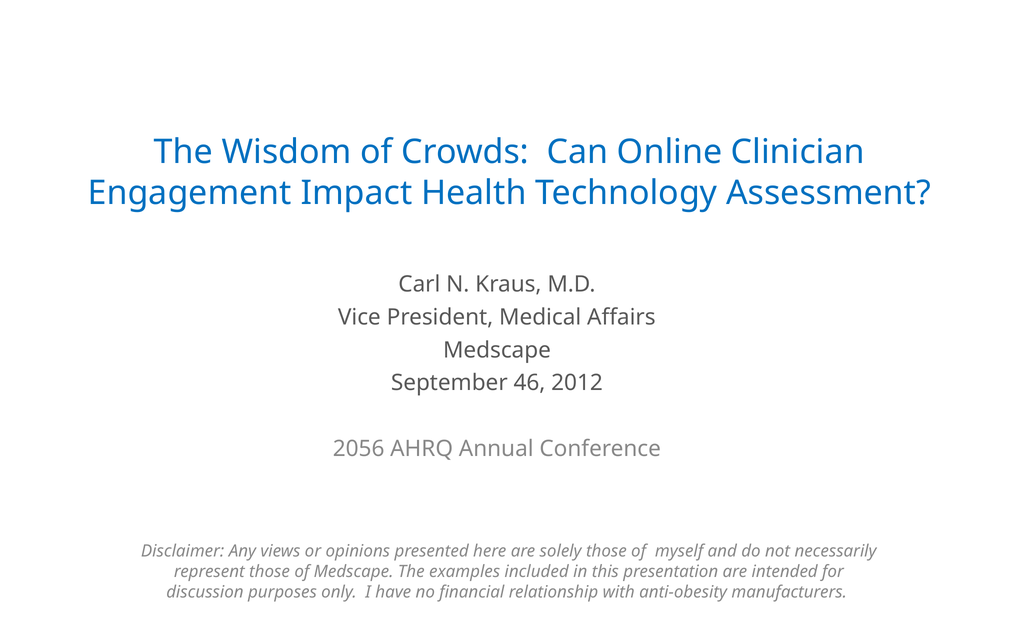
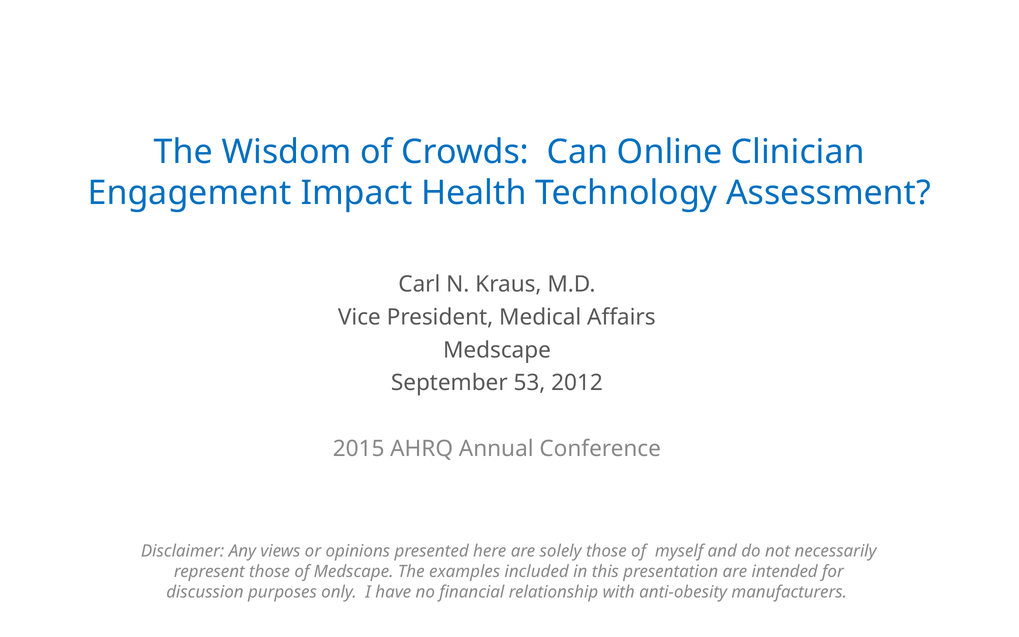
46: 46 -> 53 (529, 383)
2056: 2056 -> 2015 (359, 449)
